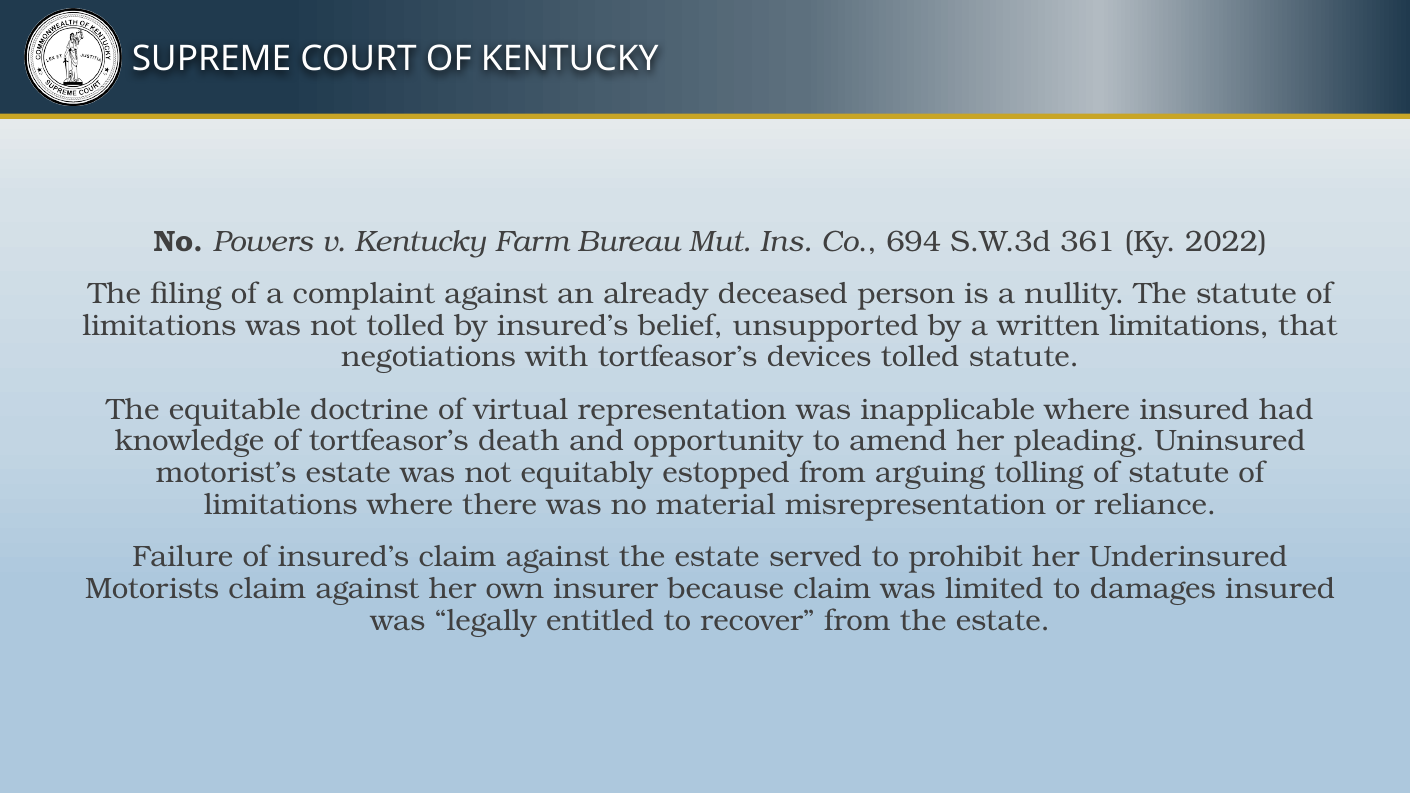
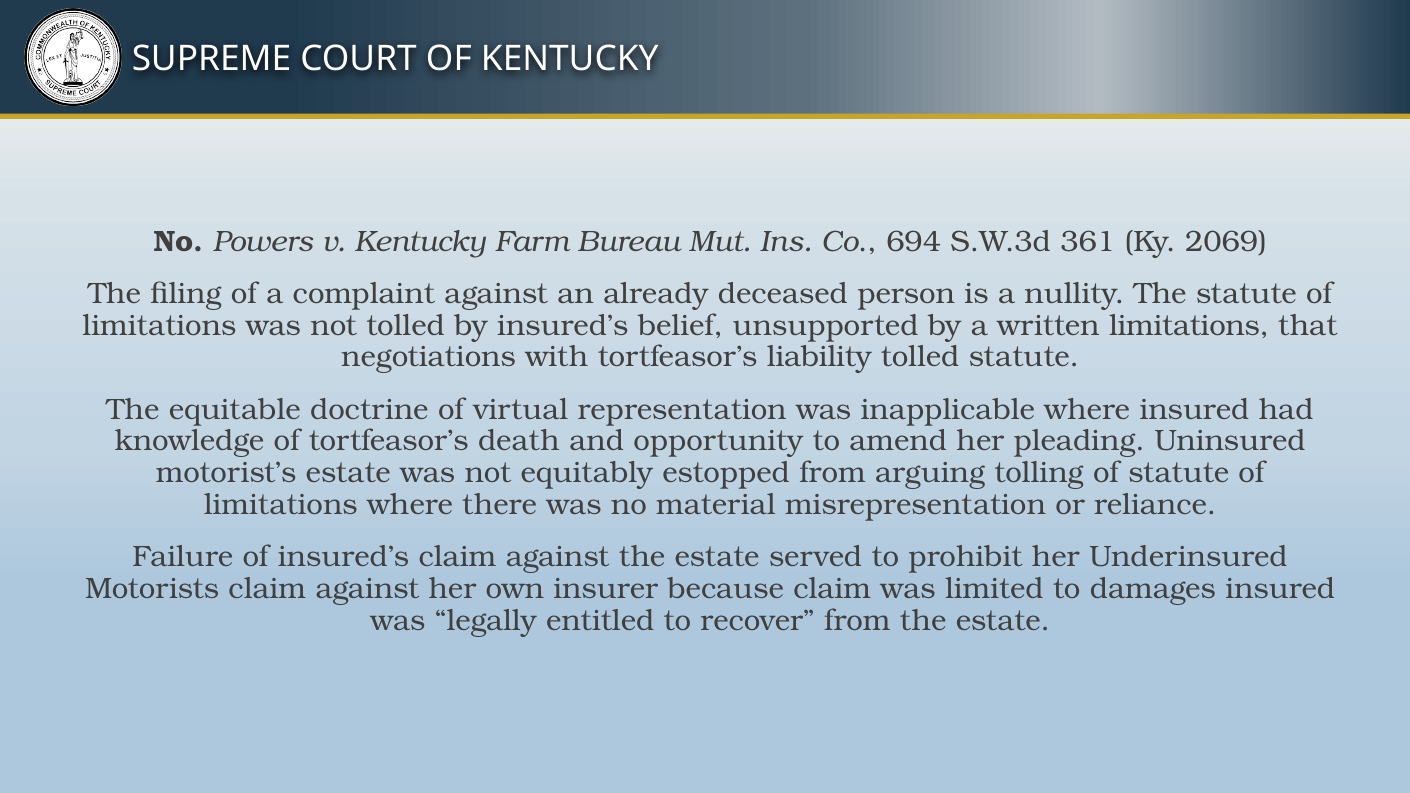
2022: 2022 -> 2069 (1226, 241)
devices: devices -> liability (819, 357)
